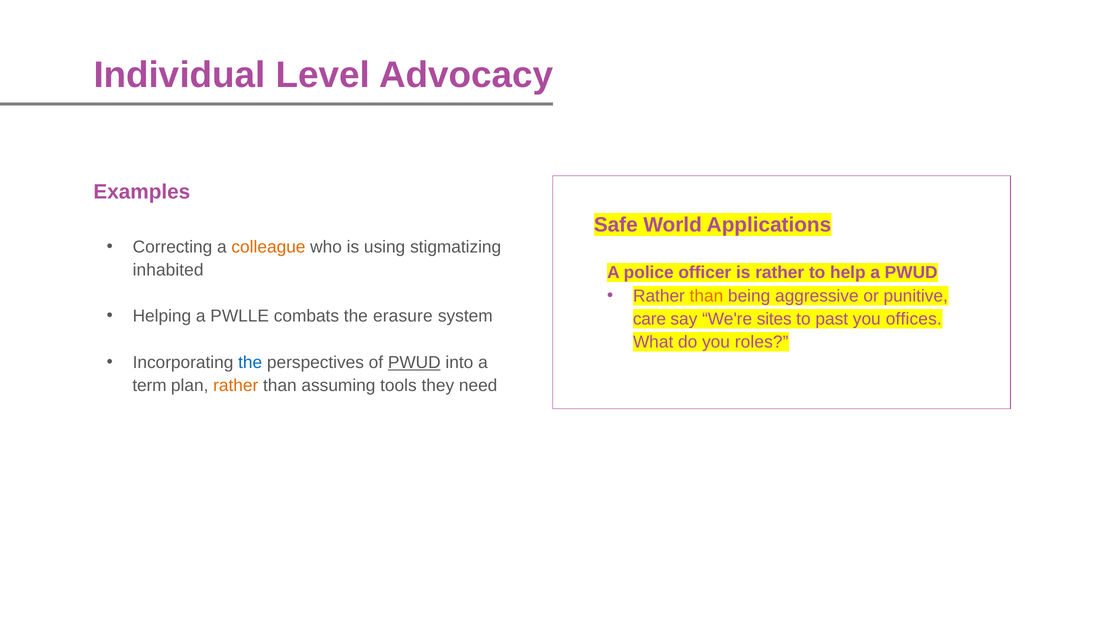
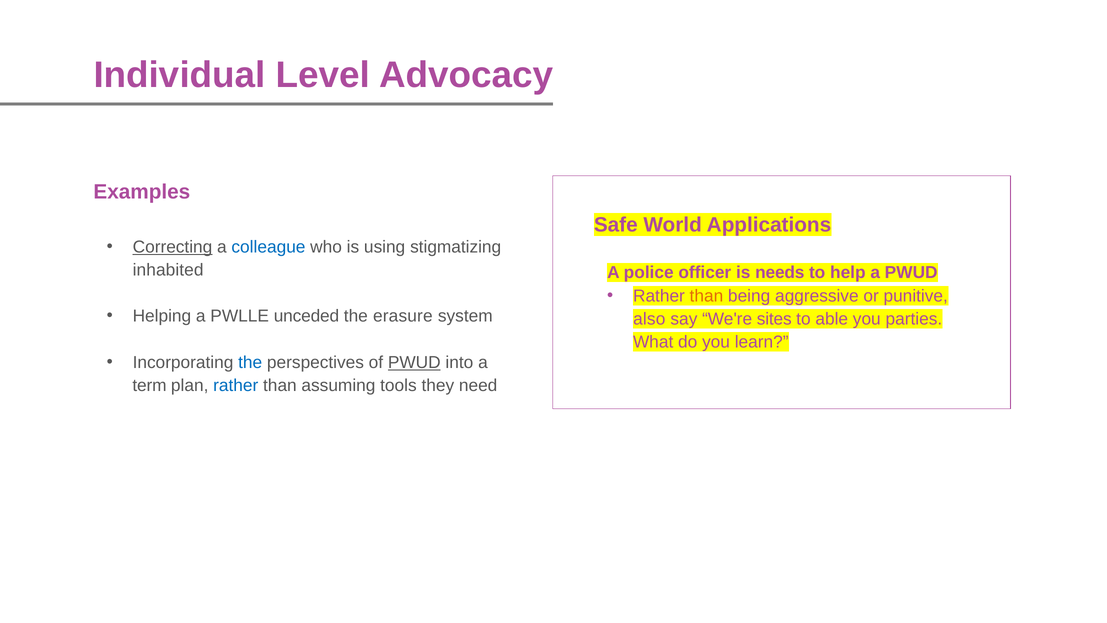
Correcting underline: none -> present (173, 247)
colleague colour: orange -> blue (268, 247)
is rather: rather -> needs (780, 273)
combats: combats -> unceded (306, 316)
care: care -> also (649, 319)
past: past -> able (832, 319)
offices: offices -> parties (914, 319)
roles: roles -> learn (762, 342)
rather colour: orange -> blue (236, 385)
